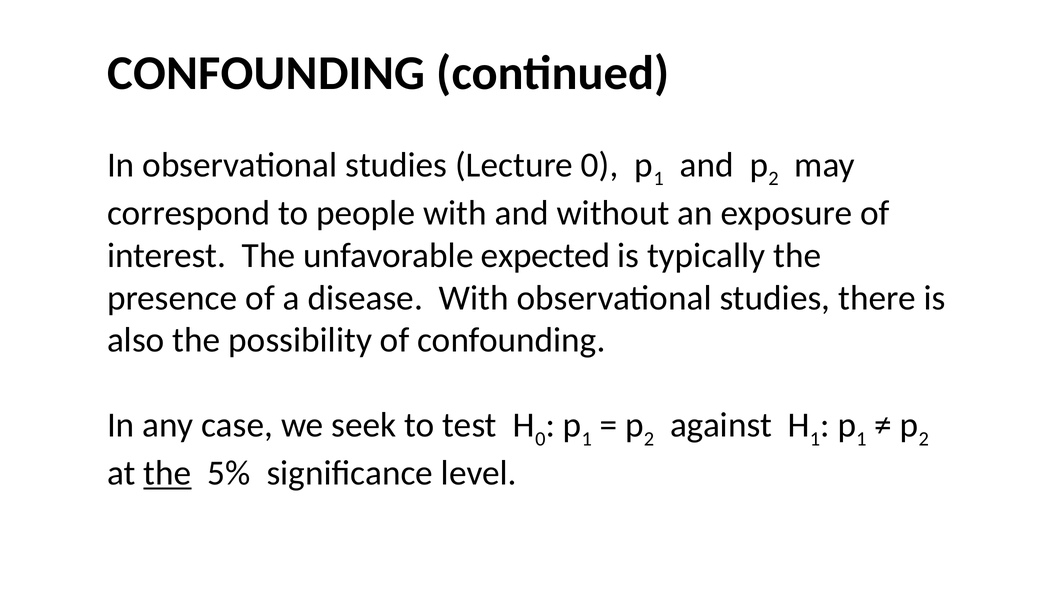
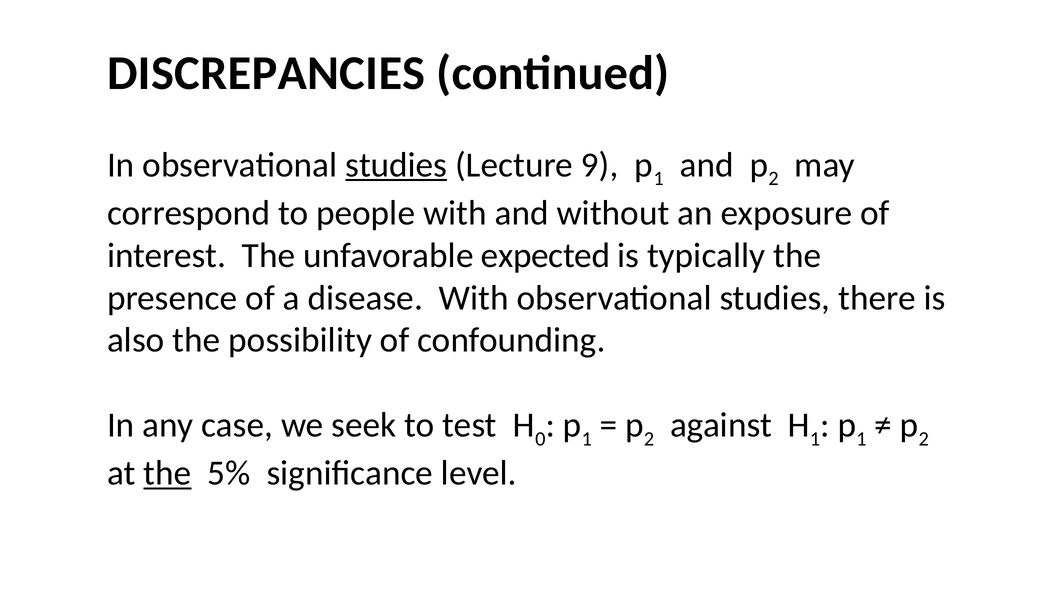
CONFOUNDING: CONFOUNDING -> DISCREPANCIES (266, 73)
studies underline: none -> present (396, 165)
Lecture 0: 0 -> 9 (600, 165)
